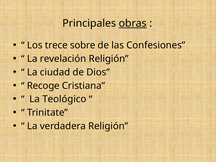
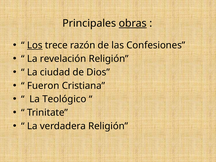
Los underline: none -> present (35, 45)
sobre: sobre -> razón (83, 45)
Recoge: Recoge -> Fueron (43, 86)
